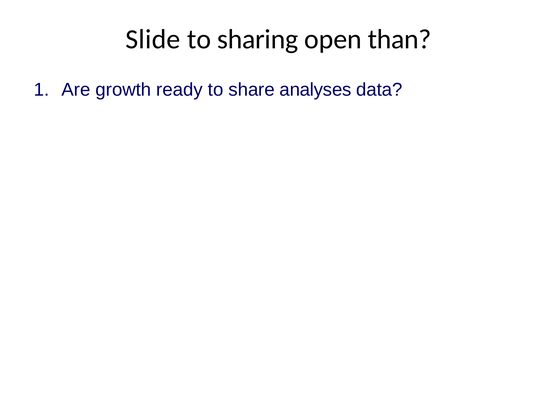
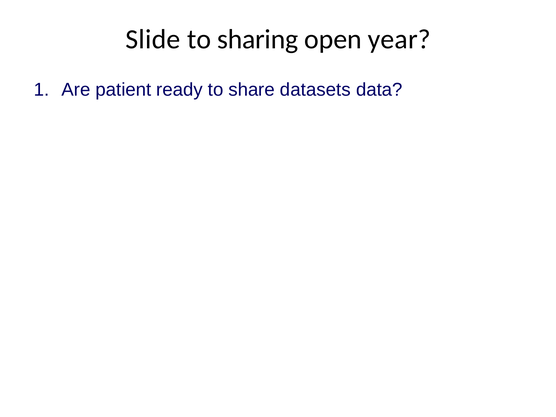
than: than -> year (399, 39)
growth: growth -> patient (123, 90)
analyses: analyses -> datasets (315, 90)
